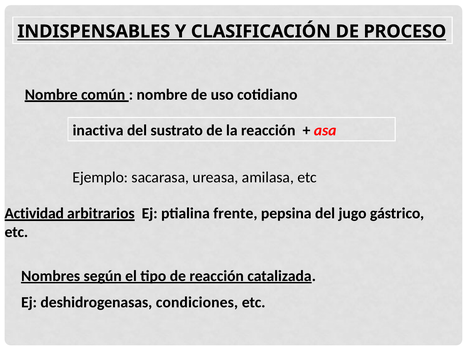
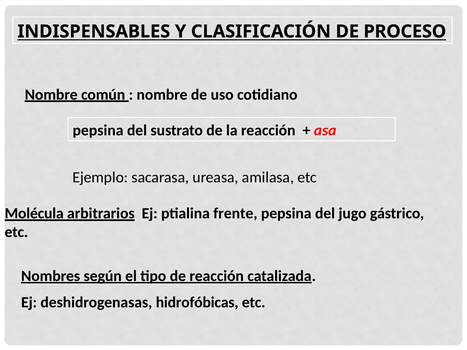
inactiva: inactiva -> pepsina (98, 130)
Actividad: Actividad -> Molécula (34, 214)
condiciones: condiciones -> hidrofóbicas (197, 303)
